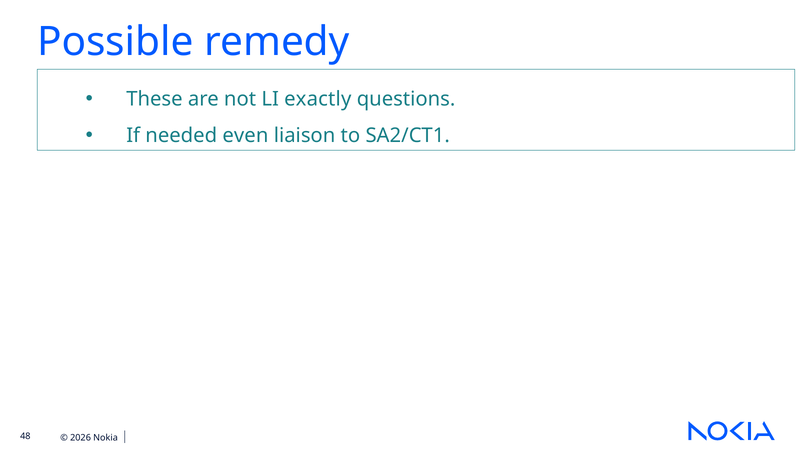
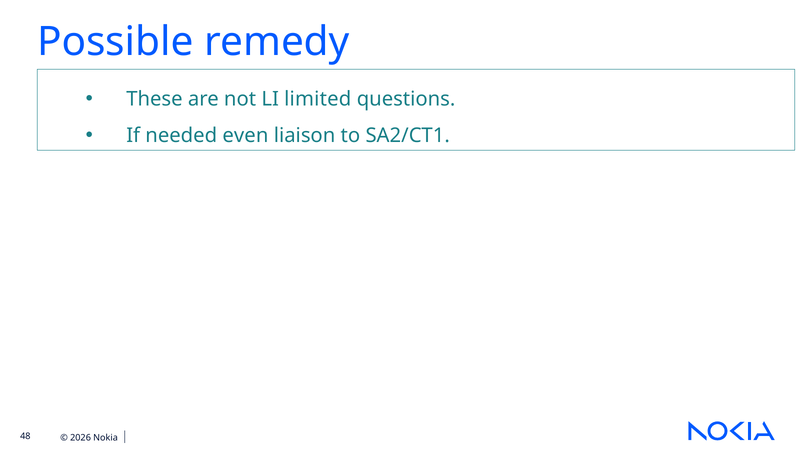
exactly: exactly -> limited (318, 99)
